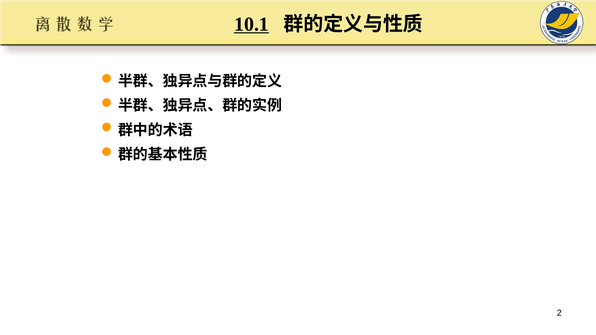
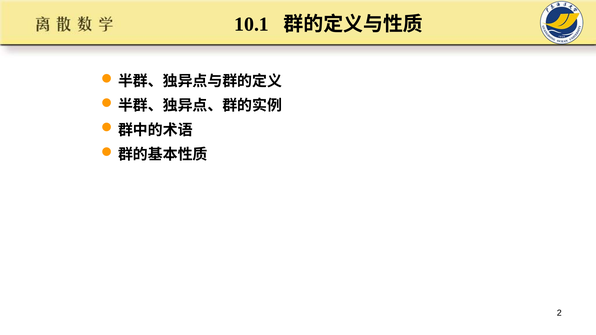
10.1 underline: present -> none (252, 24)
